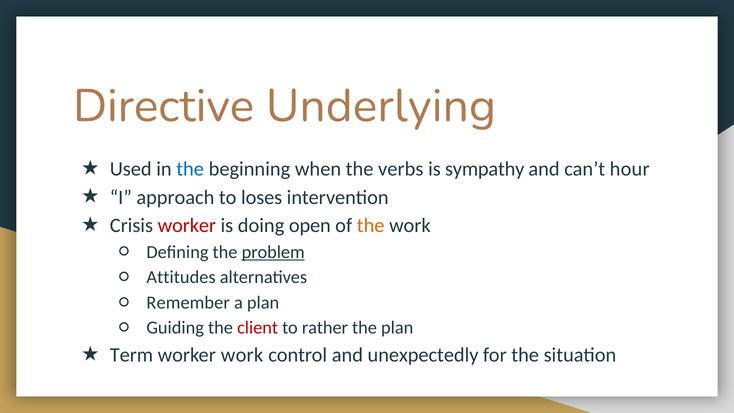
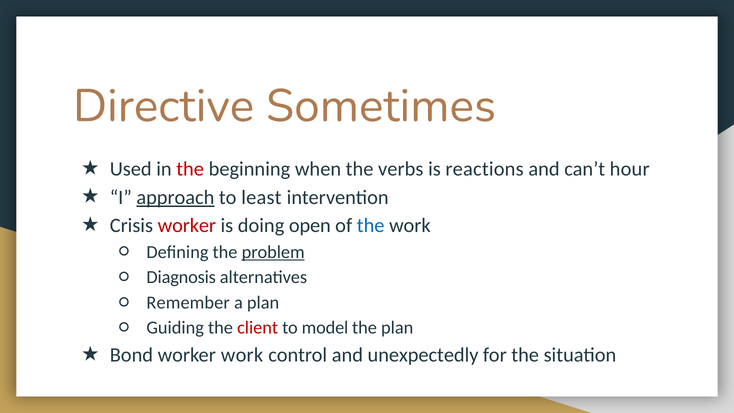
Underlying: Underlying -> Sometimes (381, 106)
the colour: blue -> red (190, 169)
sympathy: sympathy -> reactions (485, 169)
approach underline: none -> present (175, 197)
loses: loses -> least (261, 197)
the colour: orange -> blue (371, 225)
Attitudes: Attitudes -> Diagnosis (181, 277)
rather: rather -> model (325, 328)
Term: Term -> Bond (131, 355)
